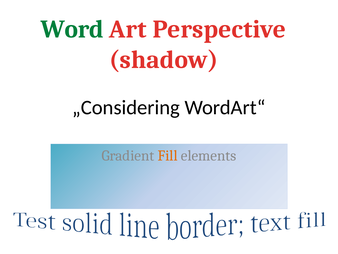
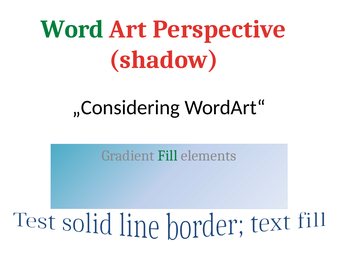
Fill colour: orange -> green (168, 155)
